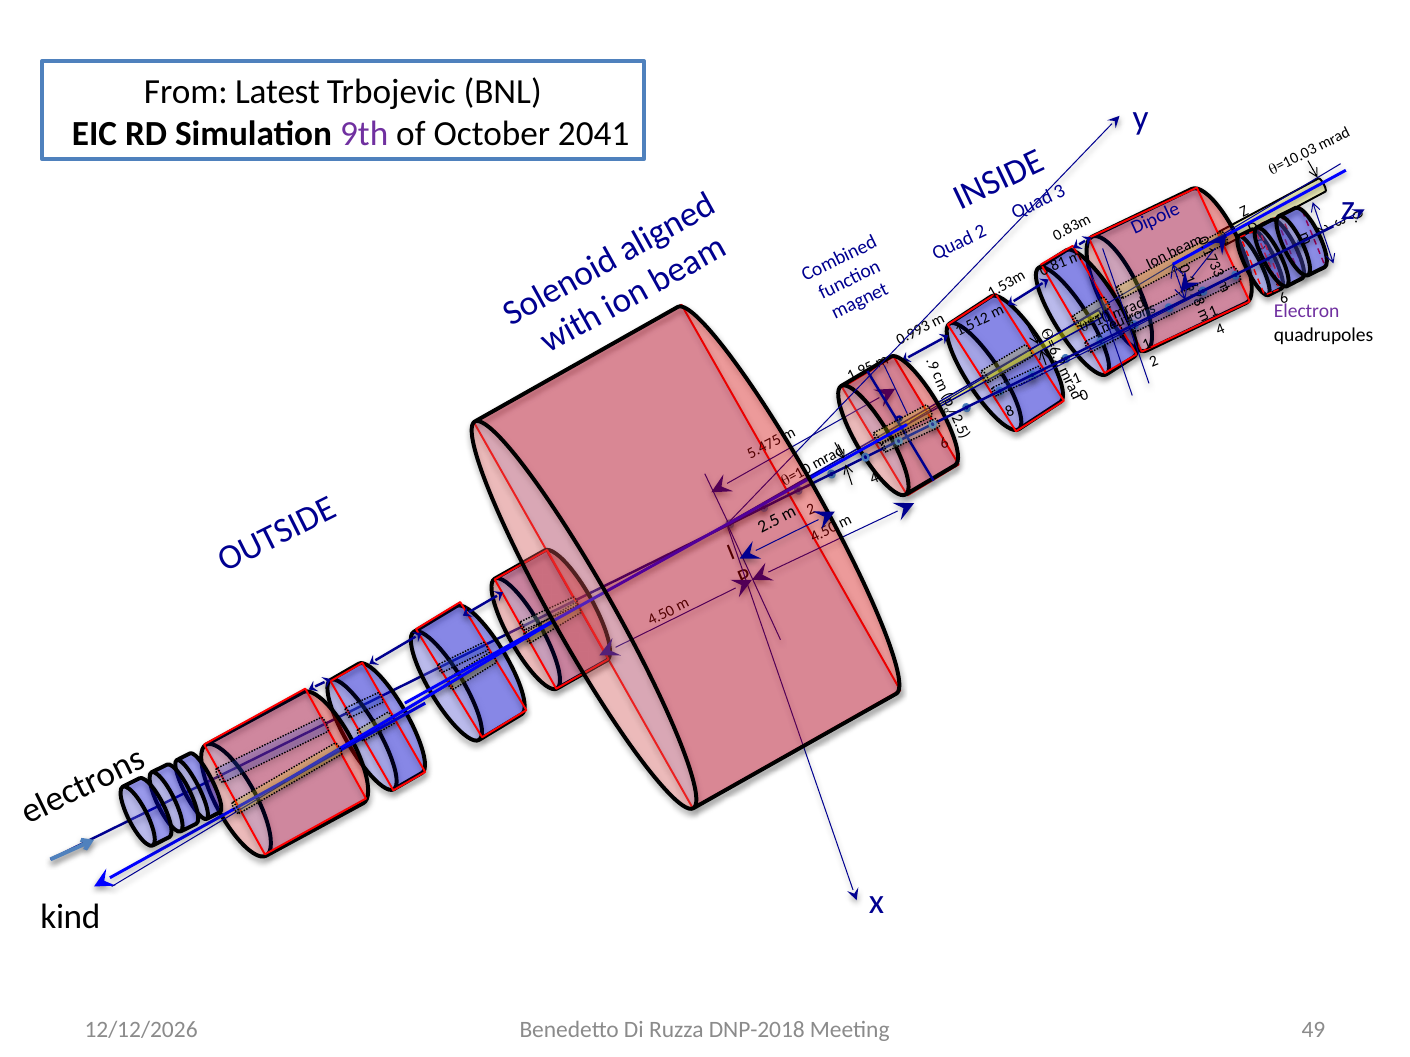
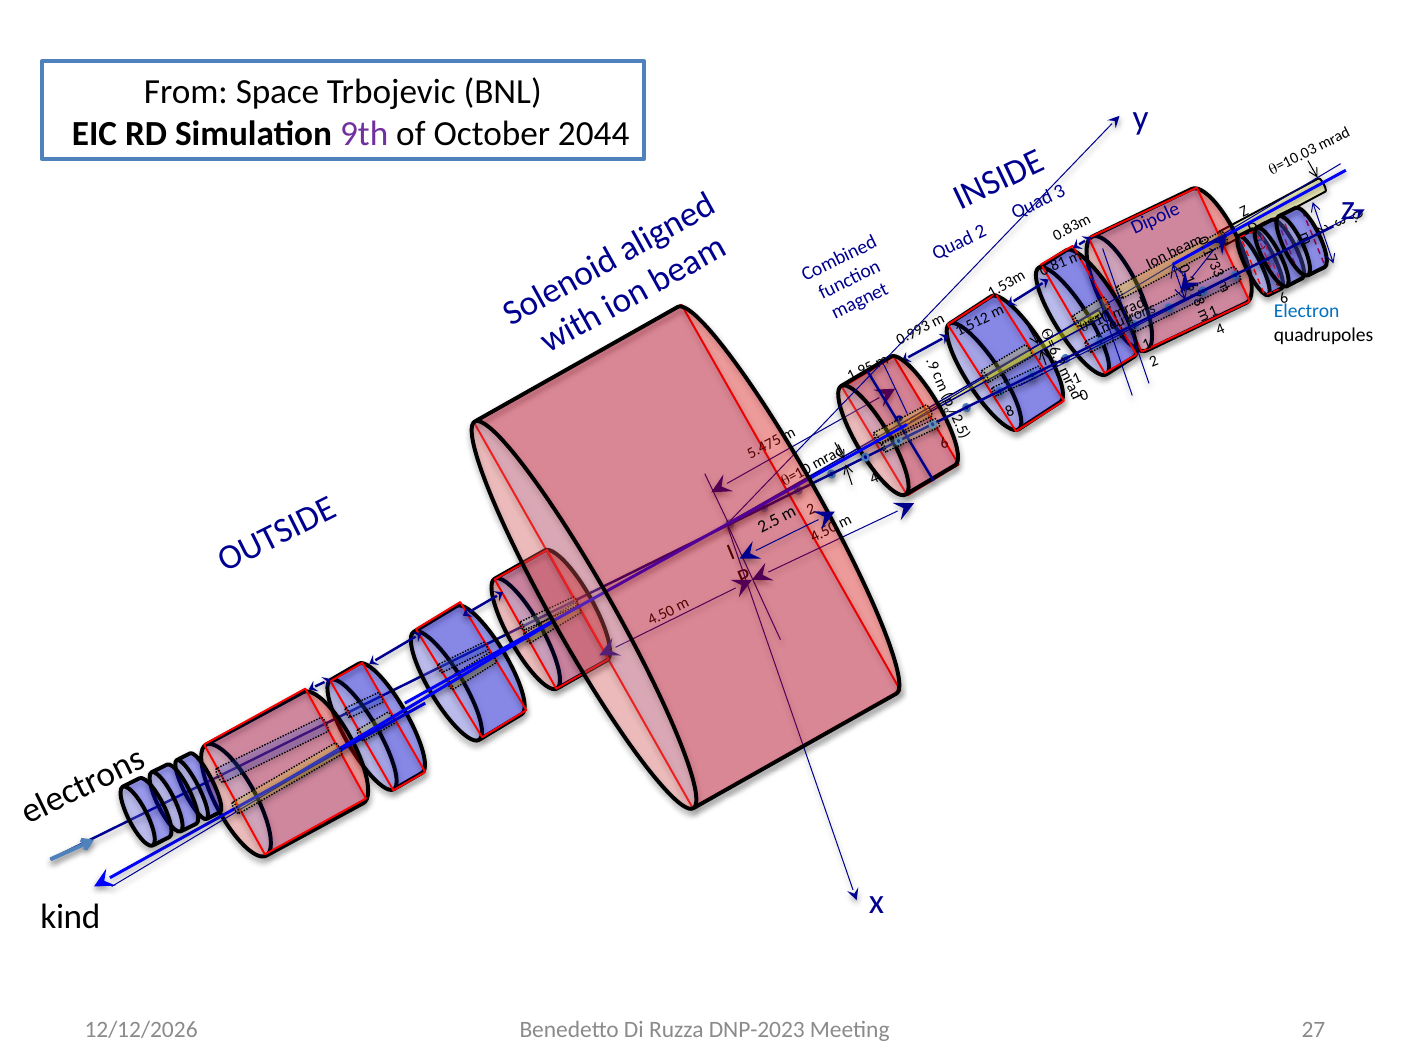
Latest: Latest -> Space (277, 92)
2041: 2041 -> 2044 (594, 134)
Electron colour: purple -> blue (1307, 312)
DNP-2018: DNP-2018 -> DNP-2023 (757, 1031)
49: 49 -> 27 (1313, 1031)
